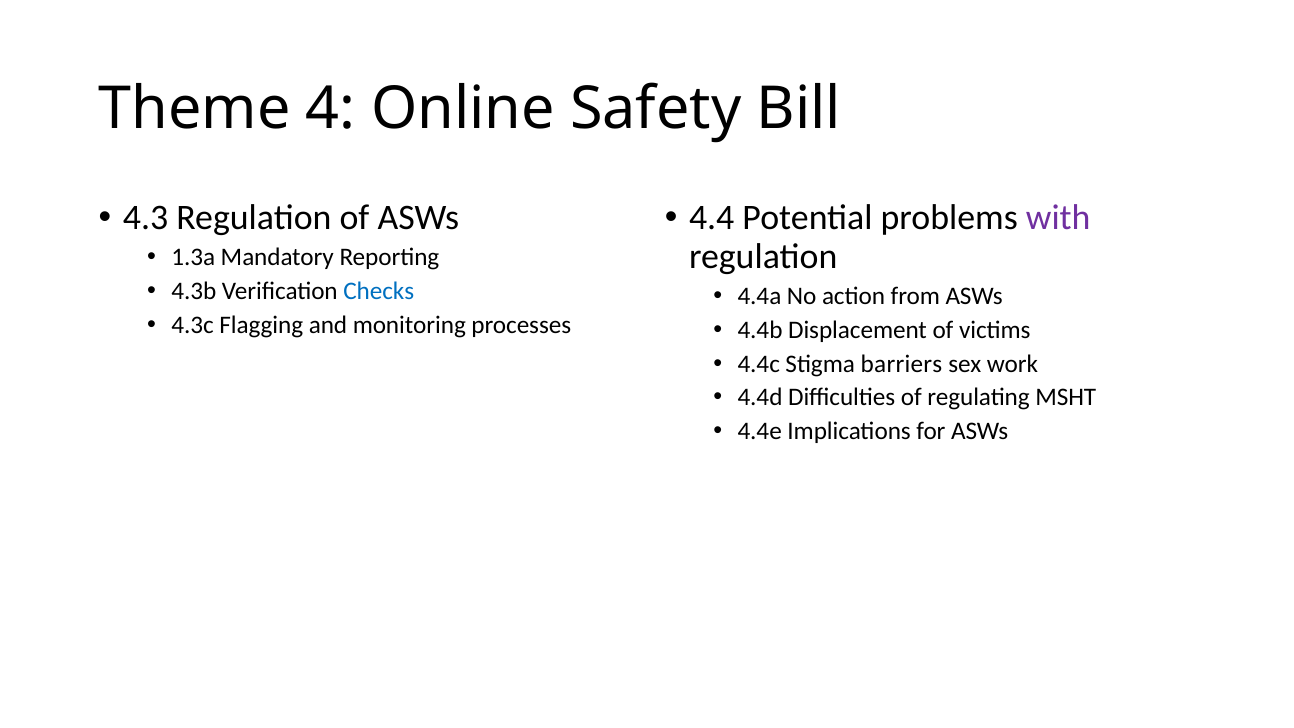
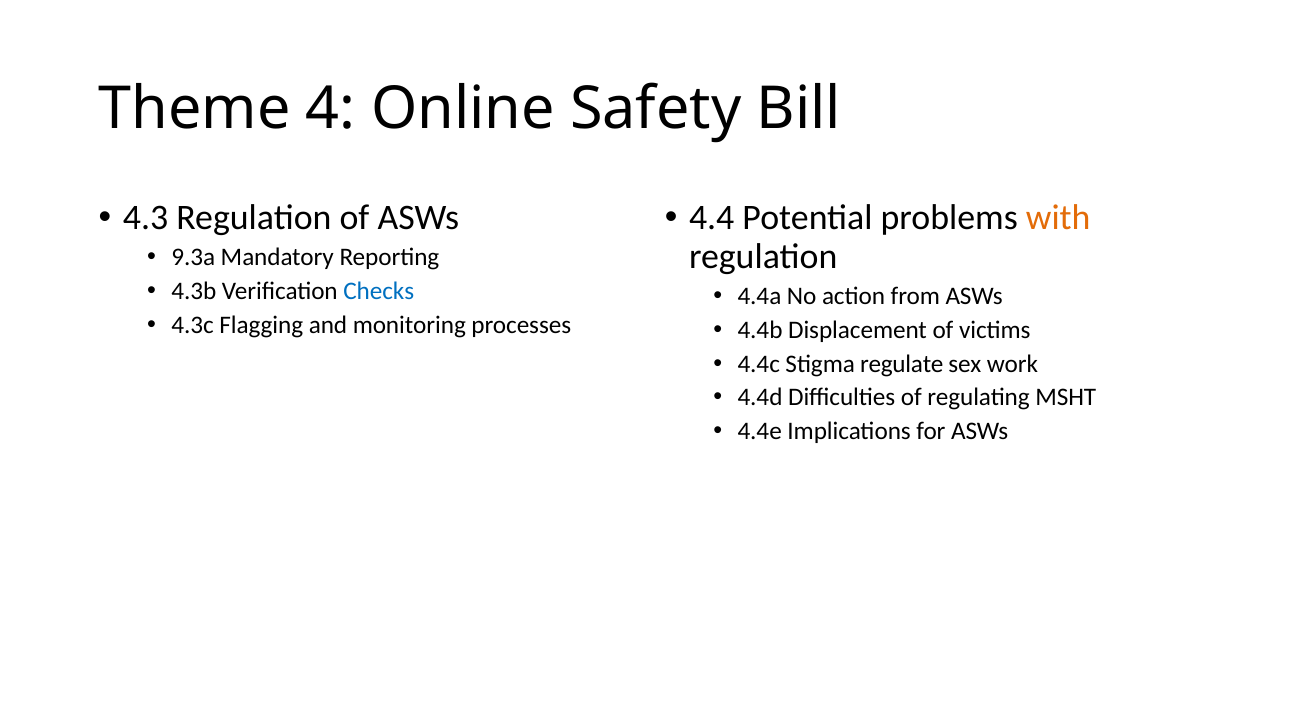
with colour: purple -> orange (1058, 218)
1.3a: 1.3a -> 9.3a (193, 257)
barriers: barriers -> regulate (902, 364)
